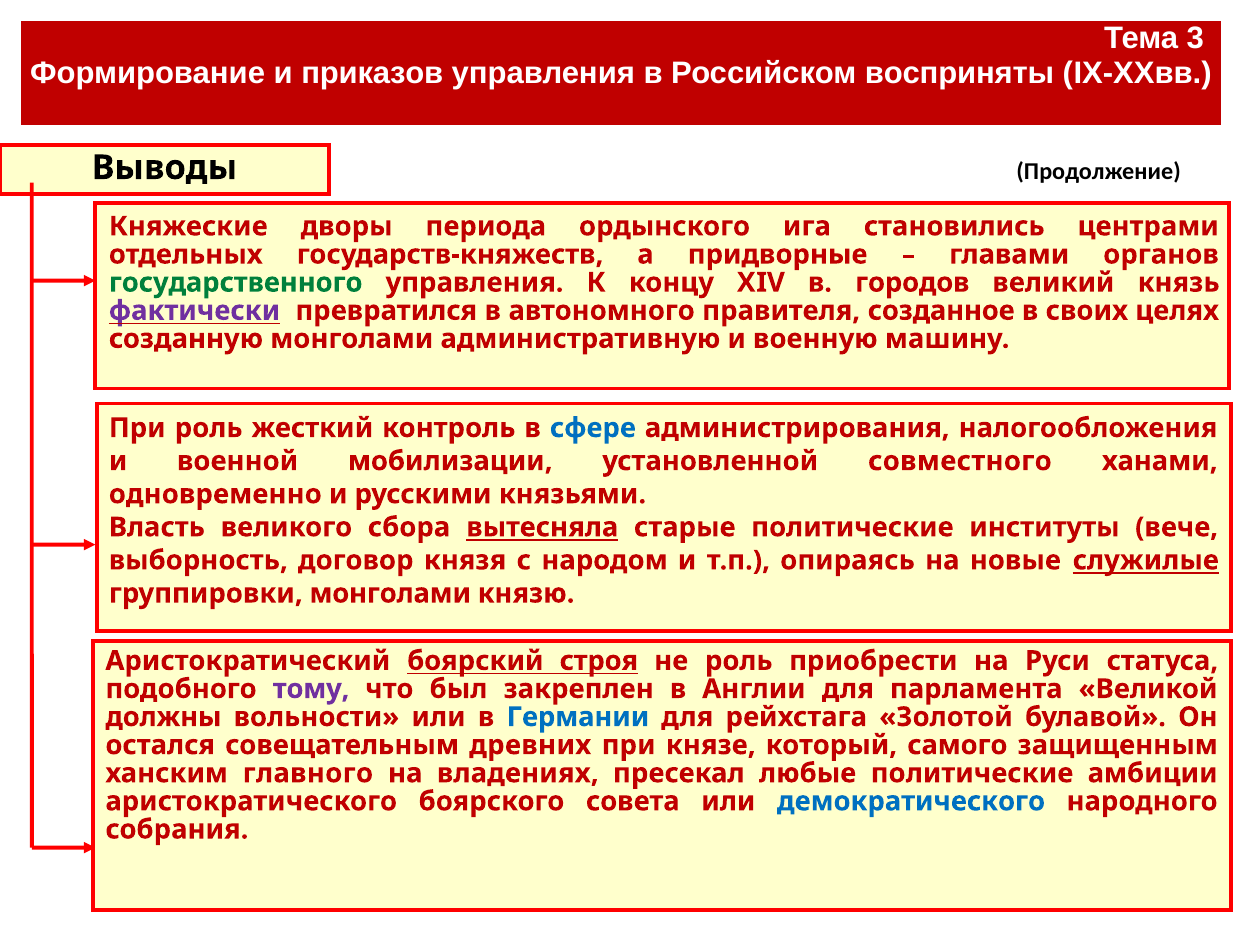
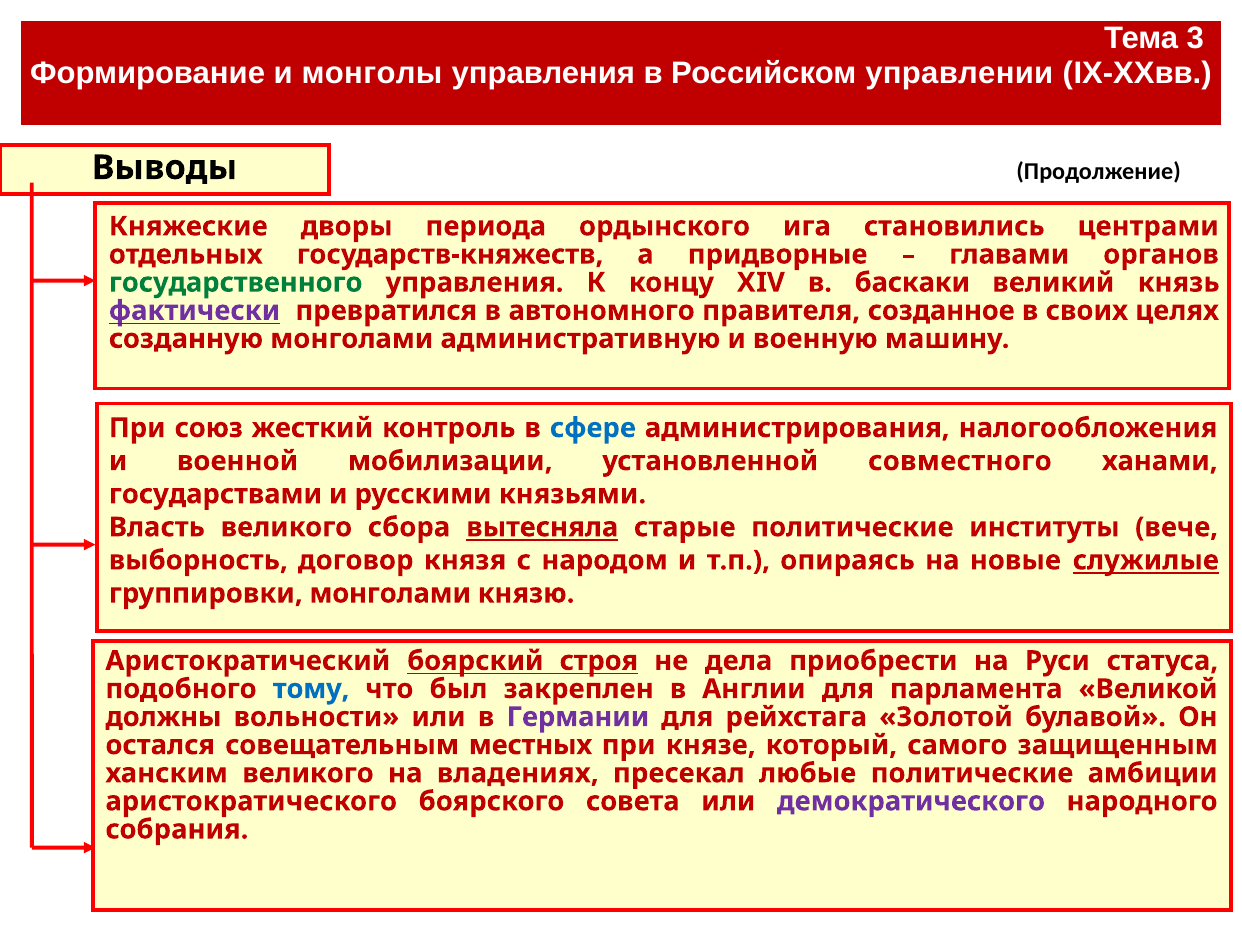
приказов: приказов -> монголы (372, 73)
восприняты: восприняты -> управлении (959, 73)
городов: городов -> баскаки (912, 283)
При роль: роль -> союз (209, 428)
одновременно: одновременно -> государствами (215, 494)
не роль: роль -> дела (739, 661)
тому colour: purple -> blue (311, 689)
Германии colour: blue -> purple (578, 717)
древних: древних -> местных (530, 746)
ханским главного: главного -> великого (308, 774)
демократического colour: blue -> purple (911, 802)
